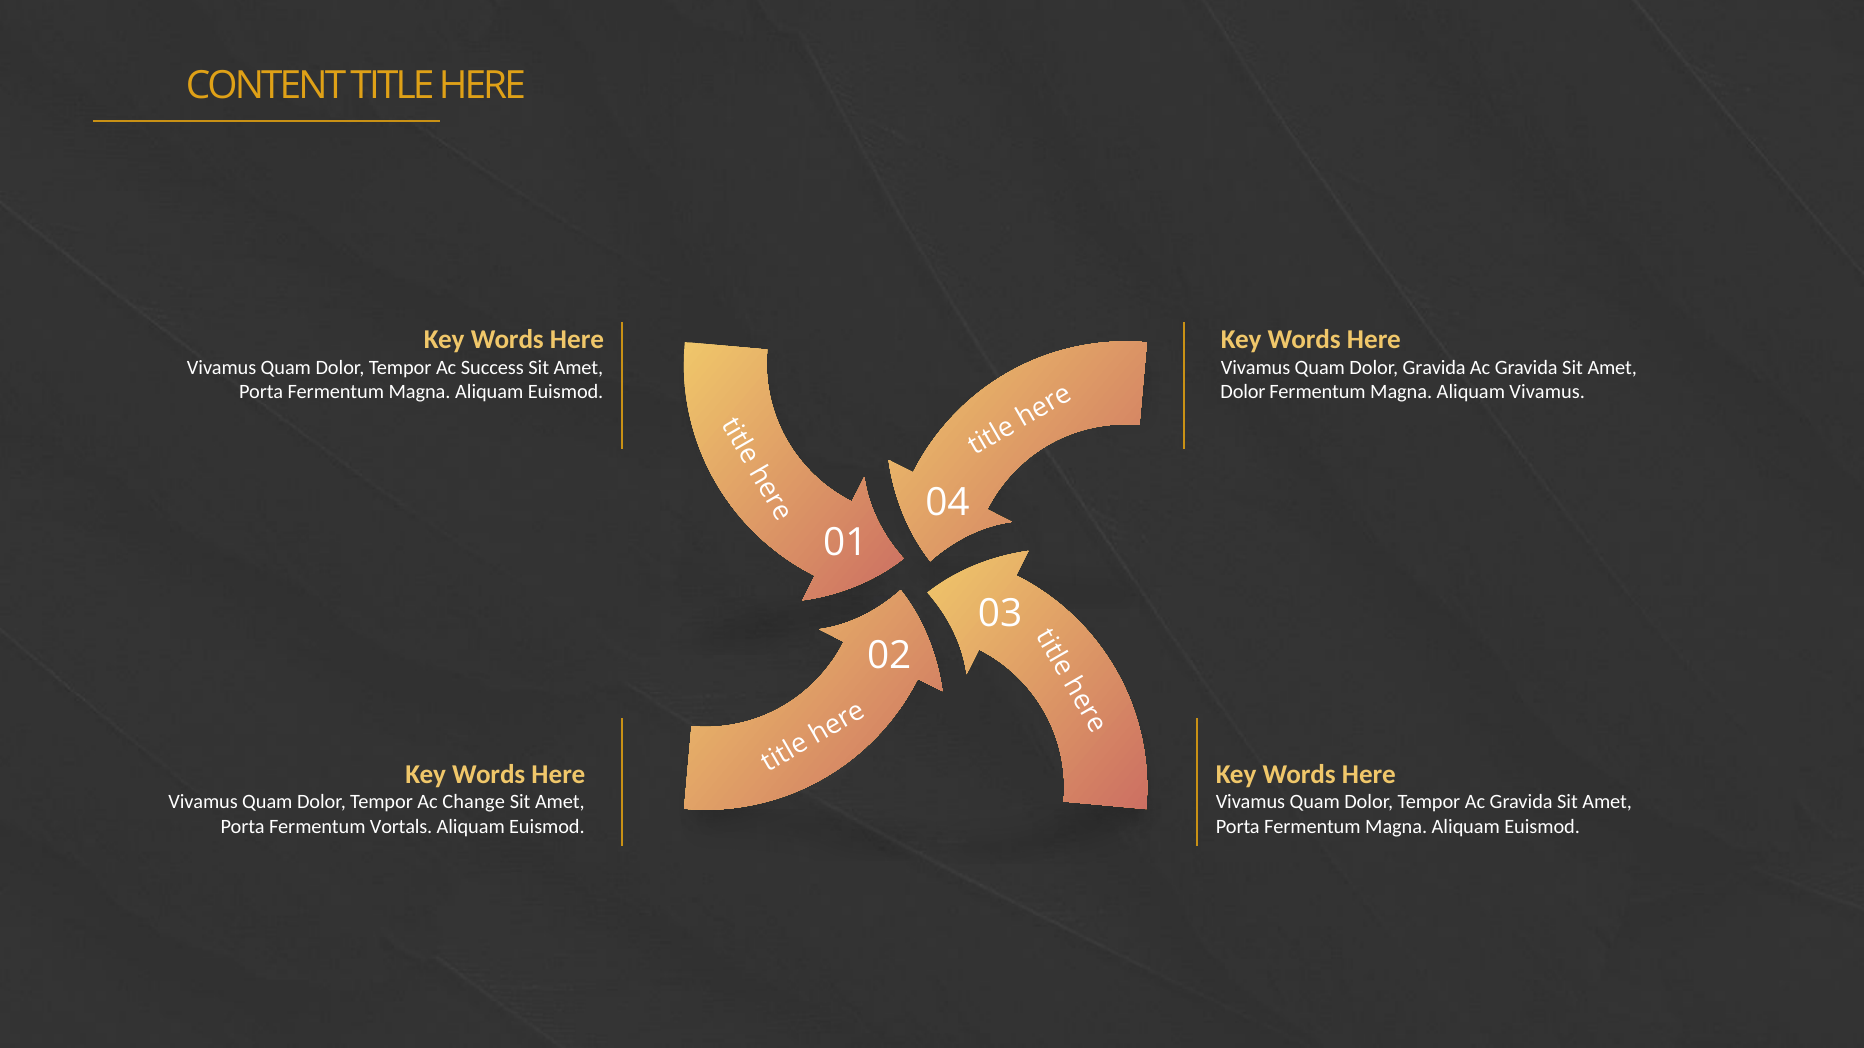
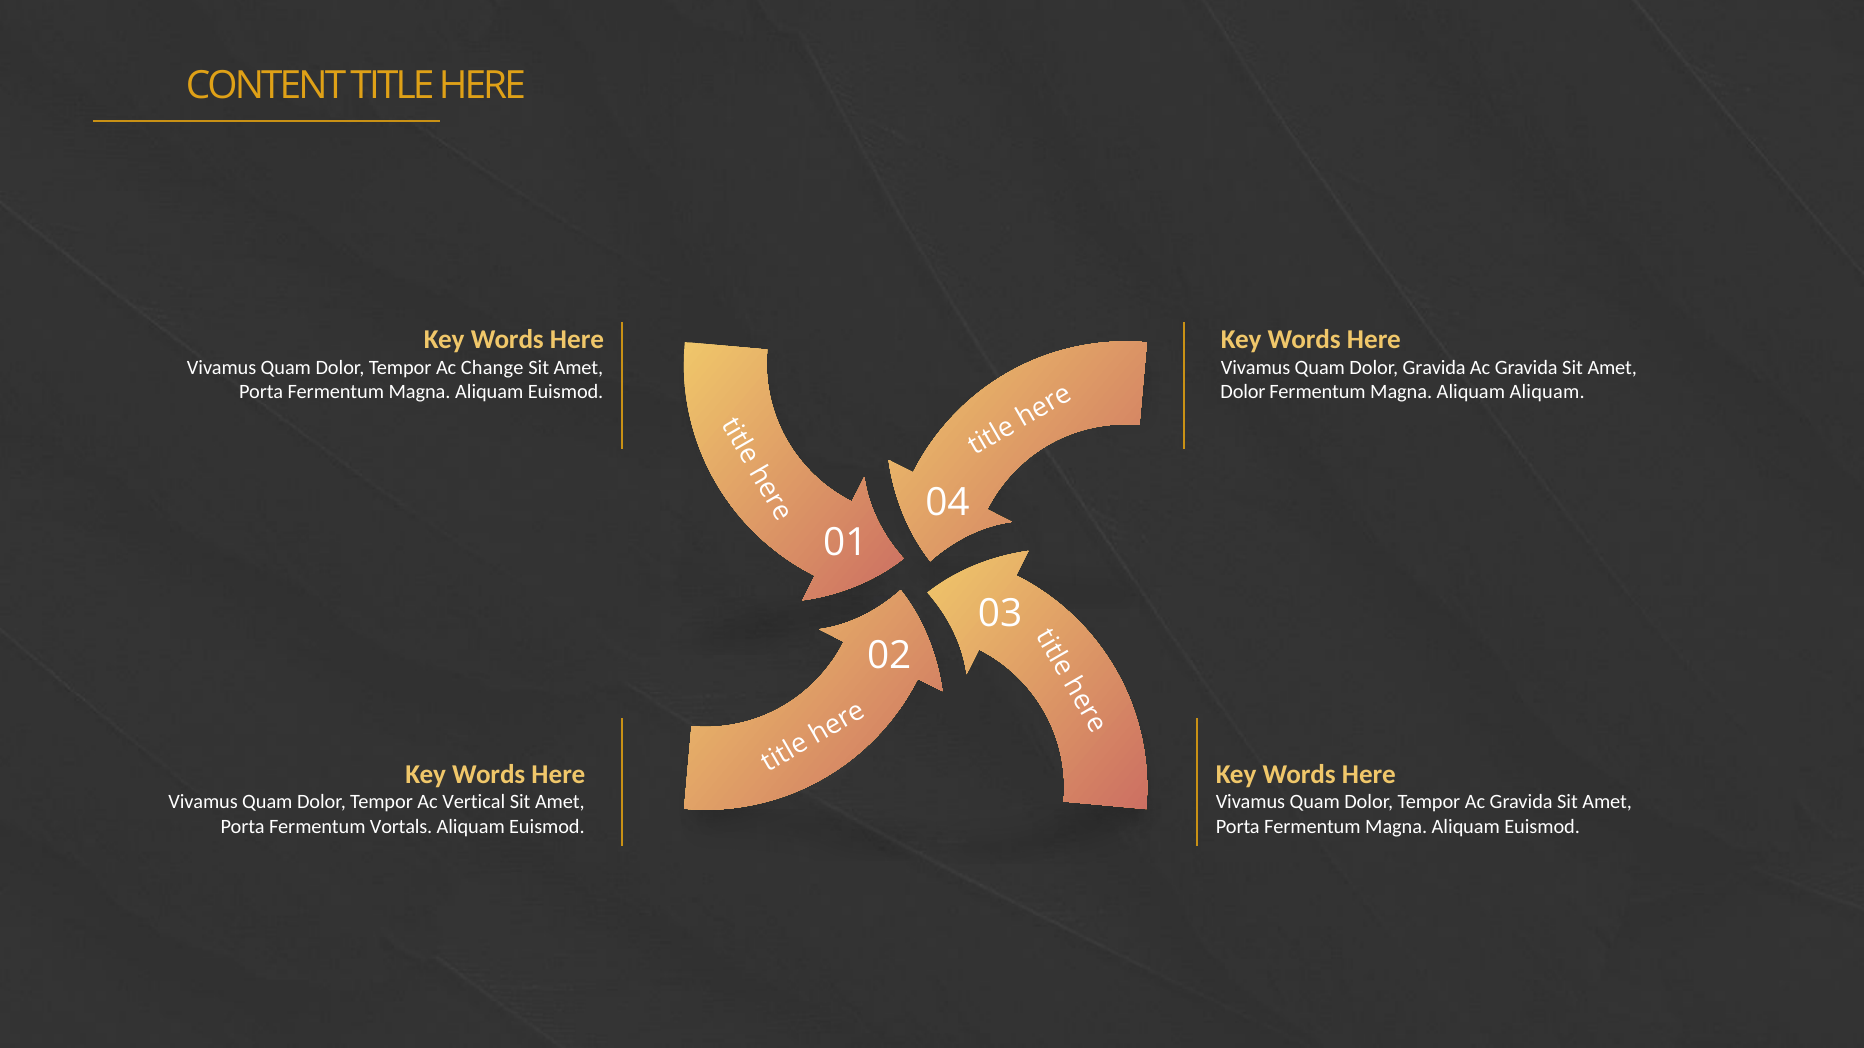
Success: Success -> Change (492, 368)
Aliquam Vivamus: Vivamus -> Aliquam (1547, 392)
Change: Change -> Vertical (474, 803)
